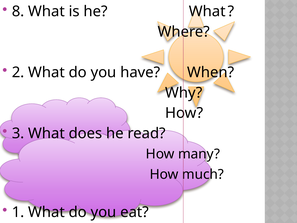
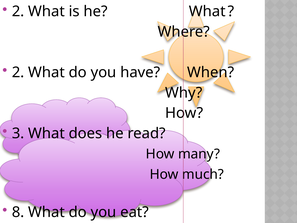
8: 8 -> 2 (18, 11)
1: 1 -> 8 (18, 212)
